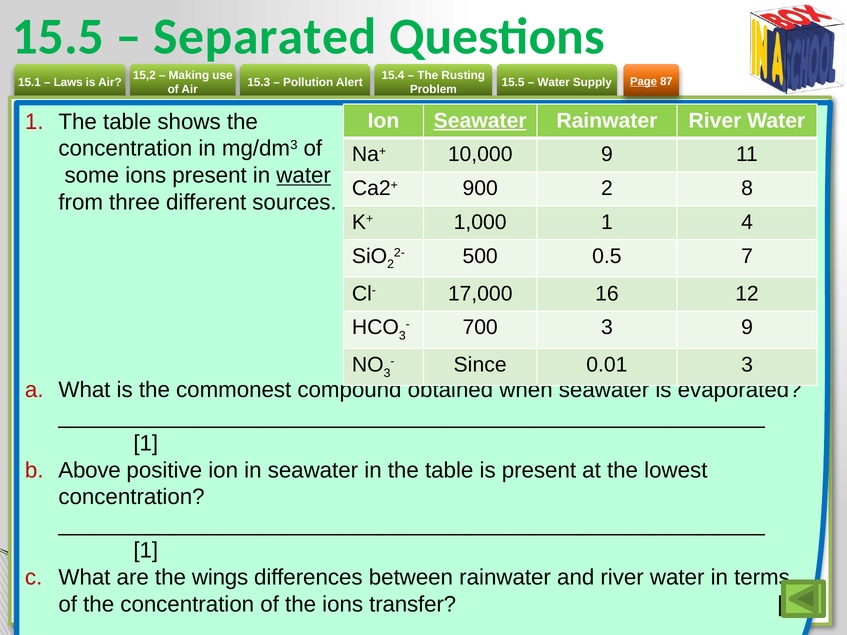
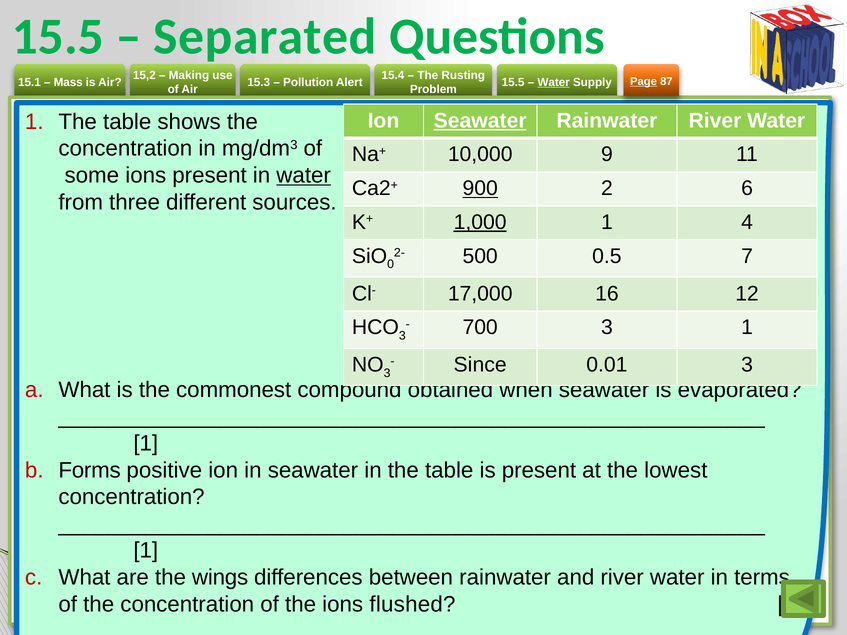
Water underline: none -> present (554, 82)
Laws: Laws -> Mass (68, 82)
900 underline: none -> present (480, 188)
8: 8 -> 6 (747, 188)
1,000 underline: none -> present (480, 222)
2: 2 -> 0 (391, 265)
3 9: 9 -> 1 (747, 328)
Above: Above -> Forms (90, 470)
transfer: transfer -> flushed (412, 604)
